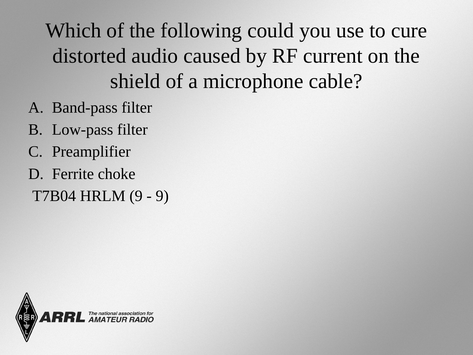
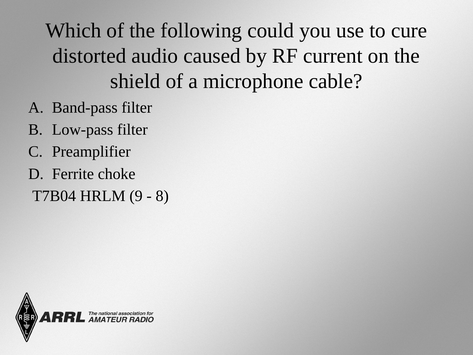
9: 9 -> 8 (162, 196)
